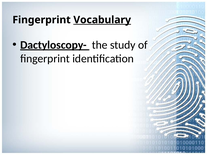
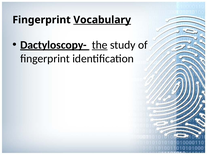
the underline: none -> present (100, 45)
